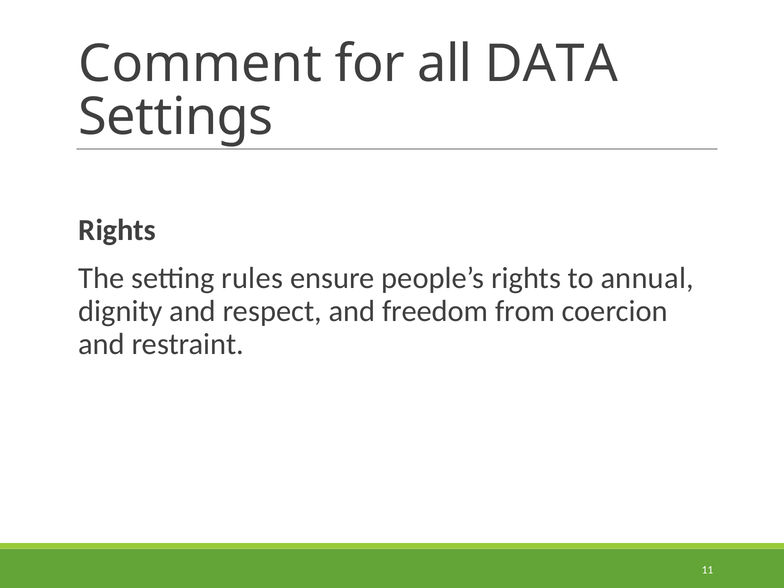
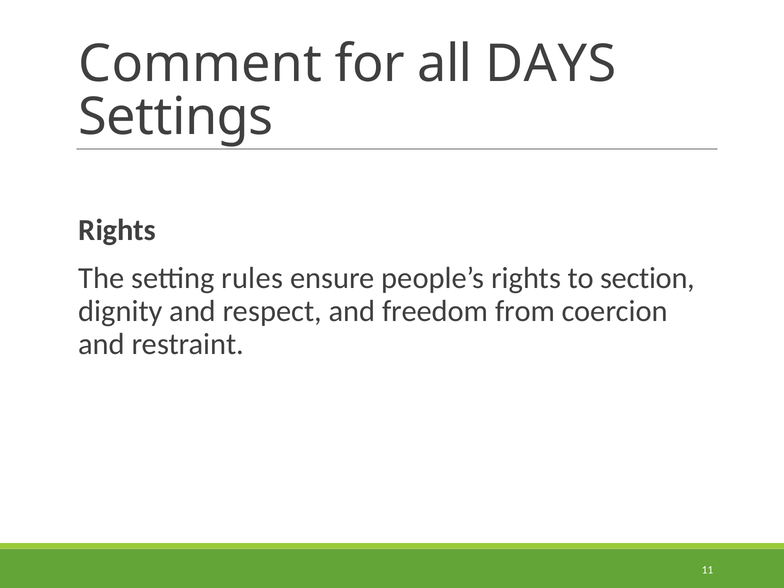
DATA: DATA -> DAYS (551, 64)
annual: annual -> section (647, 278)
